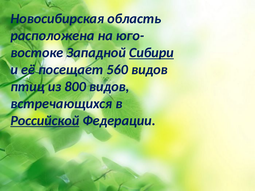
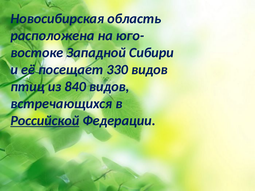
Сибири underline: present -> none (151, 53)
560: 560 -> 330 (117, 70)
800: 800 -> 840 (75, 87)
